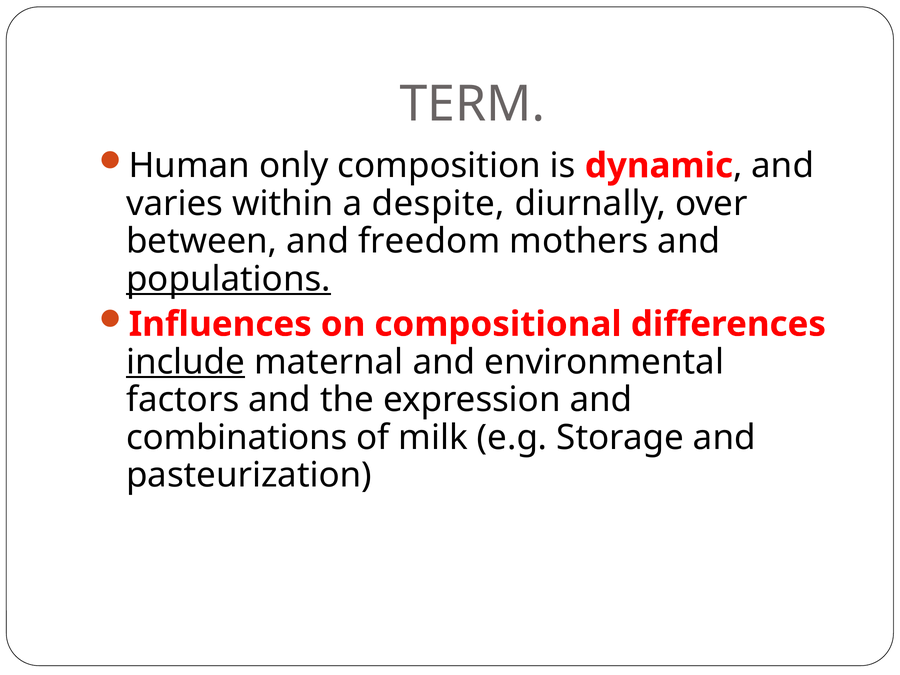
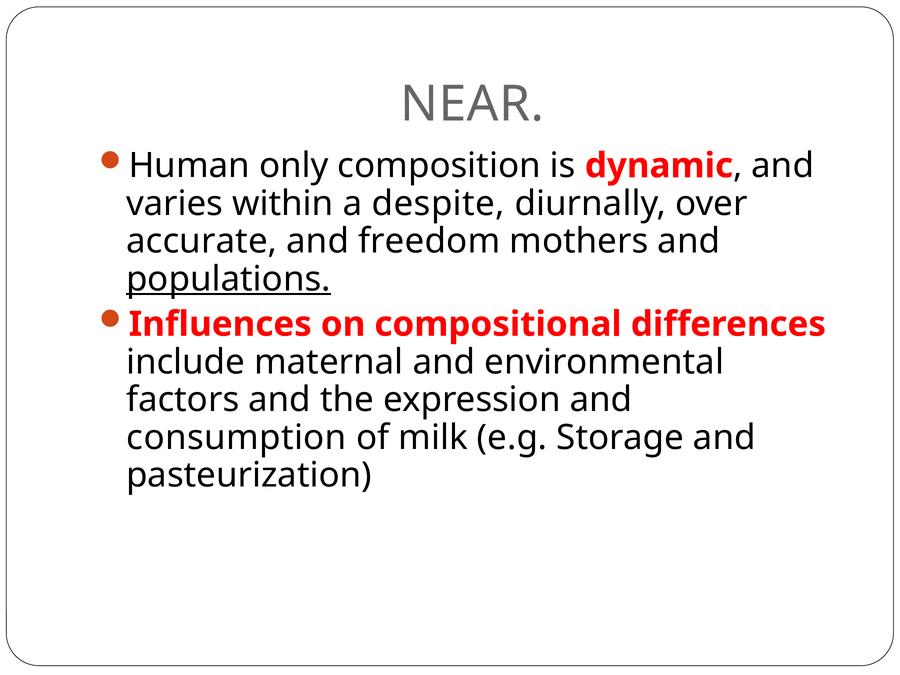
TERM: TERM -> NEAR (472, 104)
between: between -> accurate (202, 241)
include underline: present -> none (186, 362)
combinations: combinations -> consumption (236, 438)
